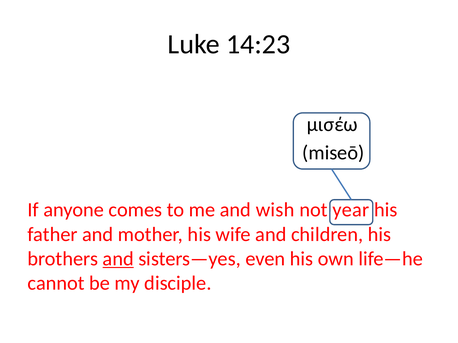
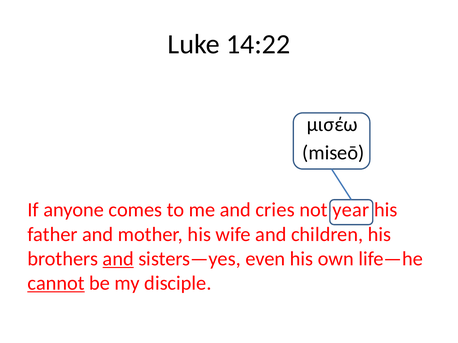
14:23: 14:23 -> 14:22 (258, 44)
wish: wish -> cries (275, 210)
cannot underline: none -> present (56, 284)
